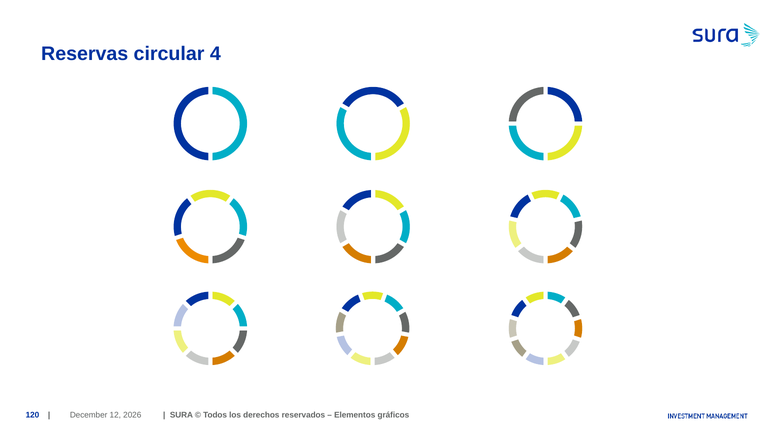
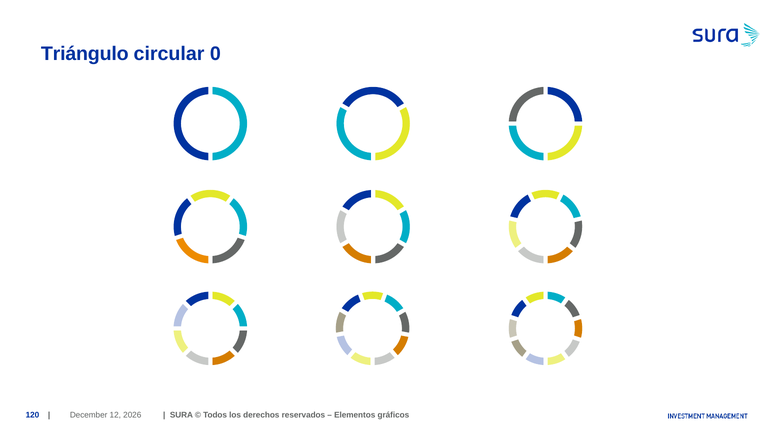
Reservas: Reservas -> Triángulo (85, 54)
4: 4 -> 0 (215, 54)
